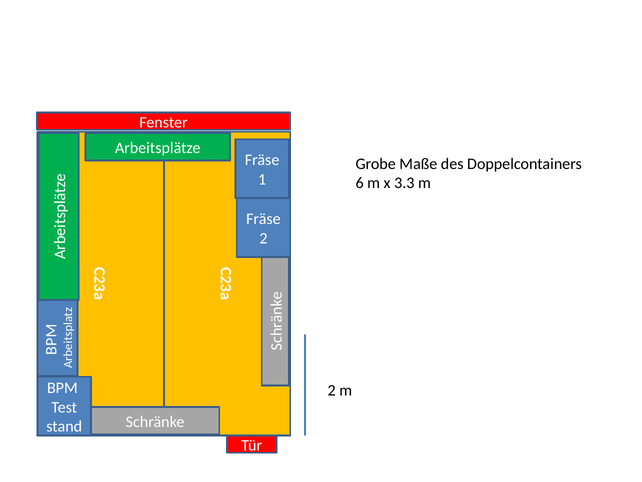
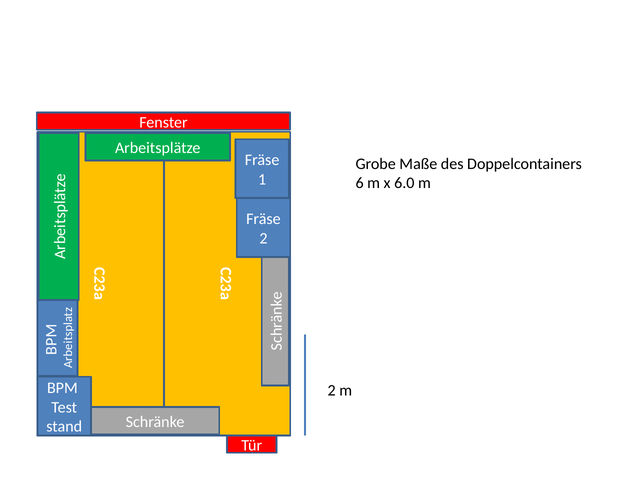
3.3: 3.3 -> 6.0 (404, 183)
